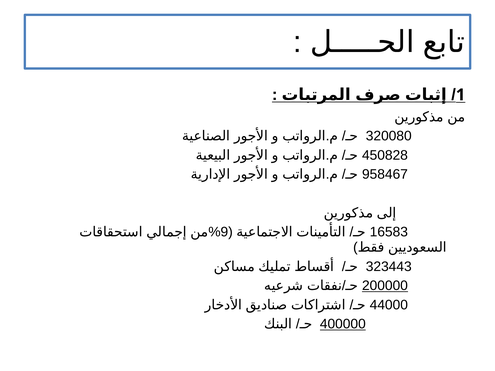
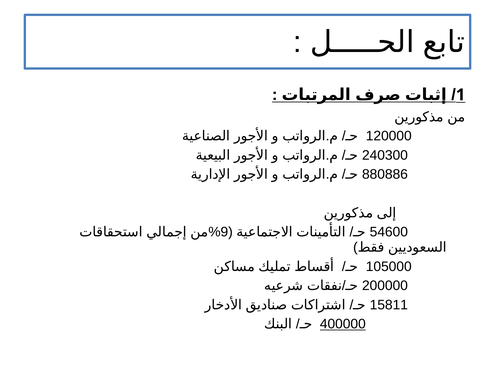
320080: 320080 -> 120000 (389, 136)
450828: 450828 -> 240300 (385, 155)
958467: 958467 -> 880886 (385, 175)
16583: 16583 -> 54600 (389, 232)
323443: 323443 -> 105000 (389, 267)
200000 underline: present -> none (385, 286)
44000: 44000 -> 15811 (389, 305)
